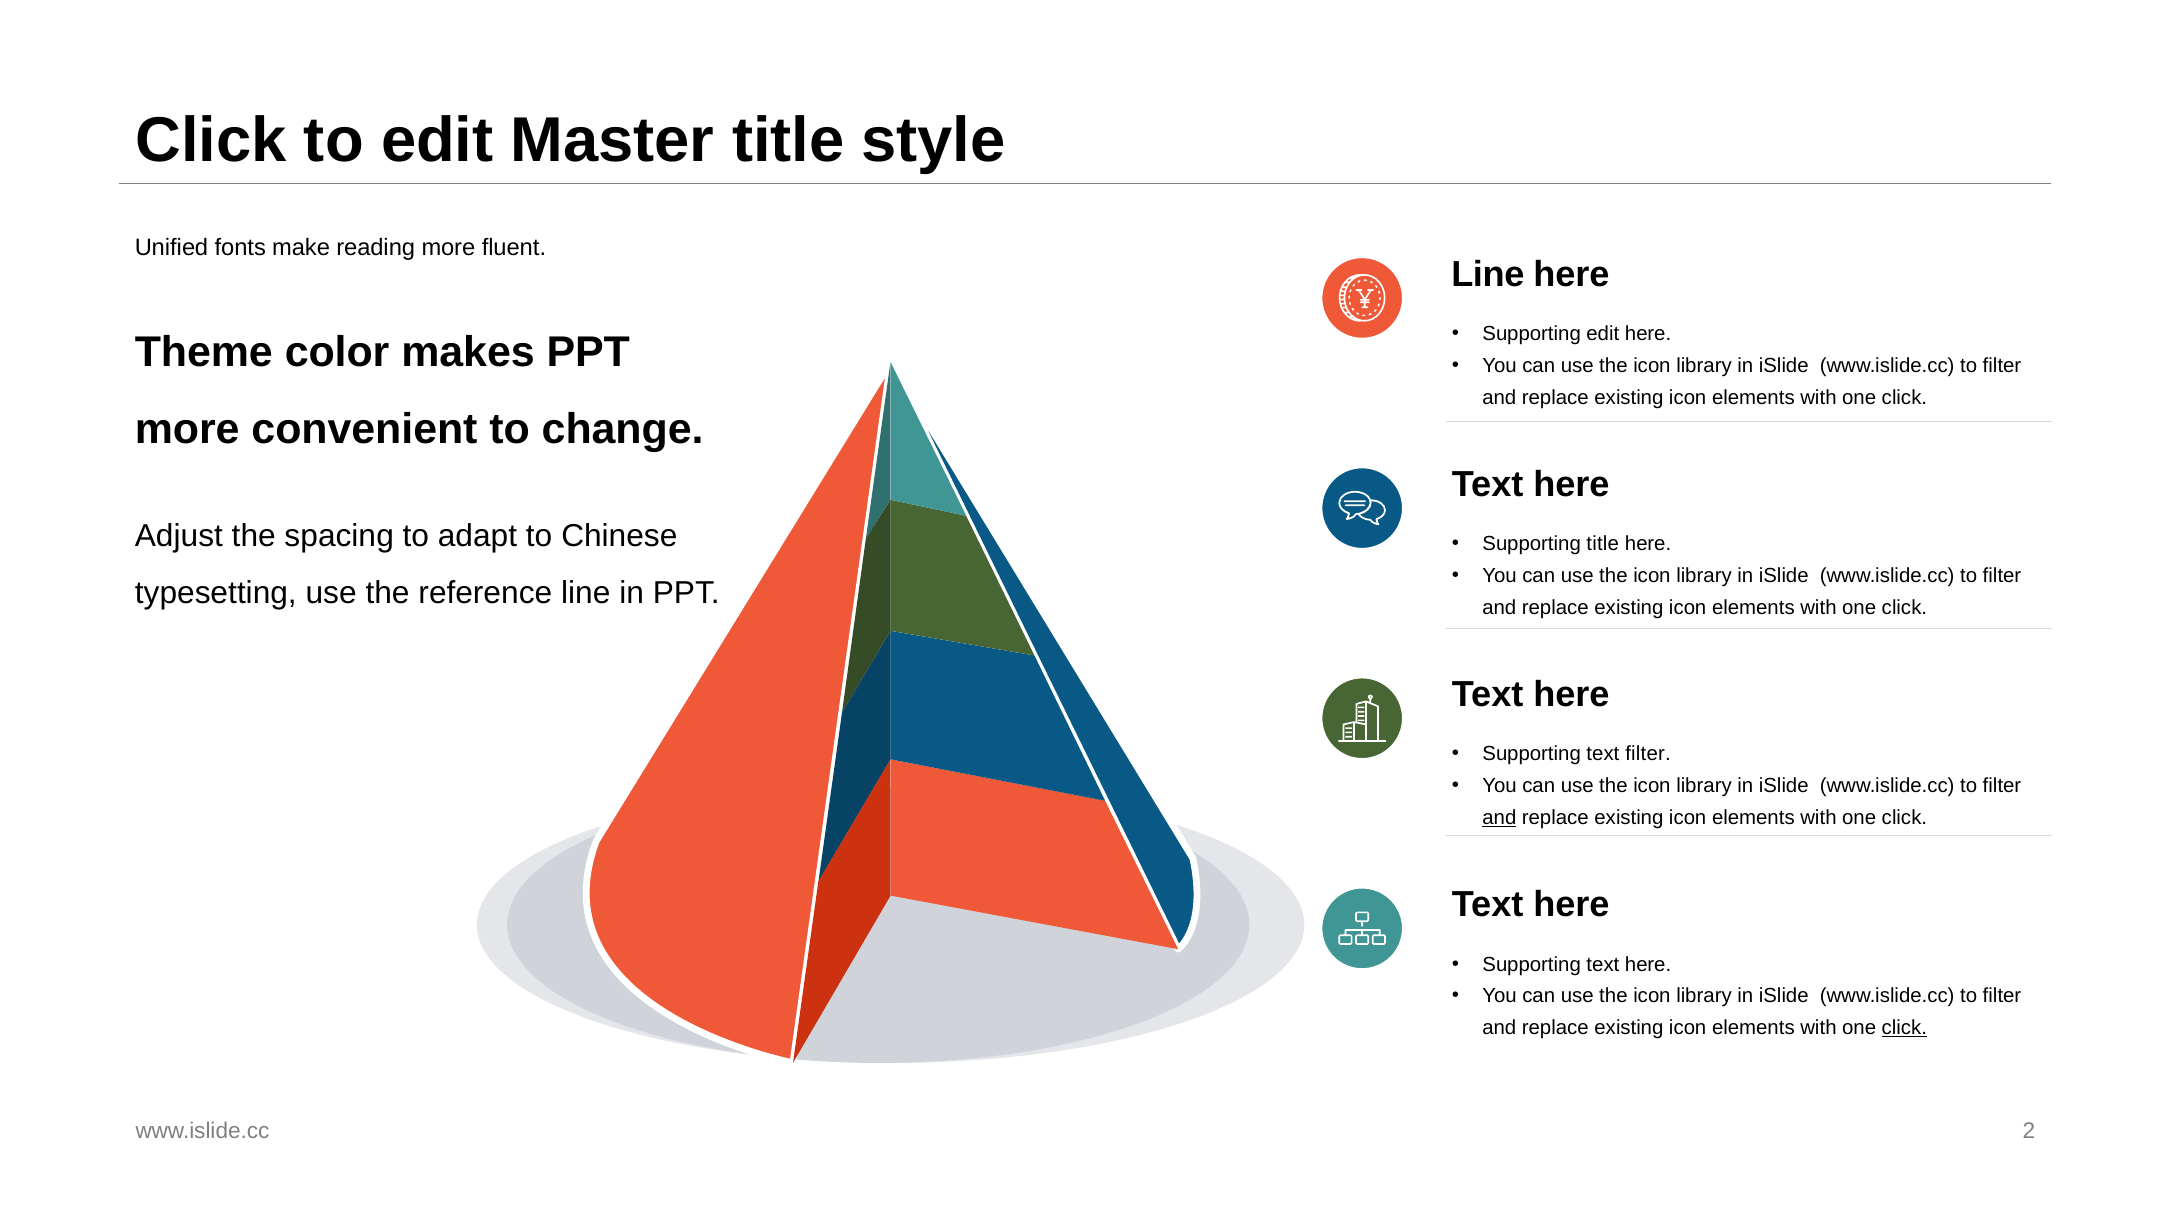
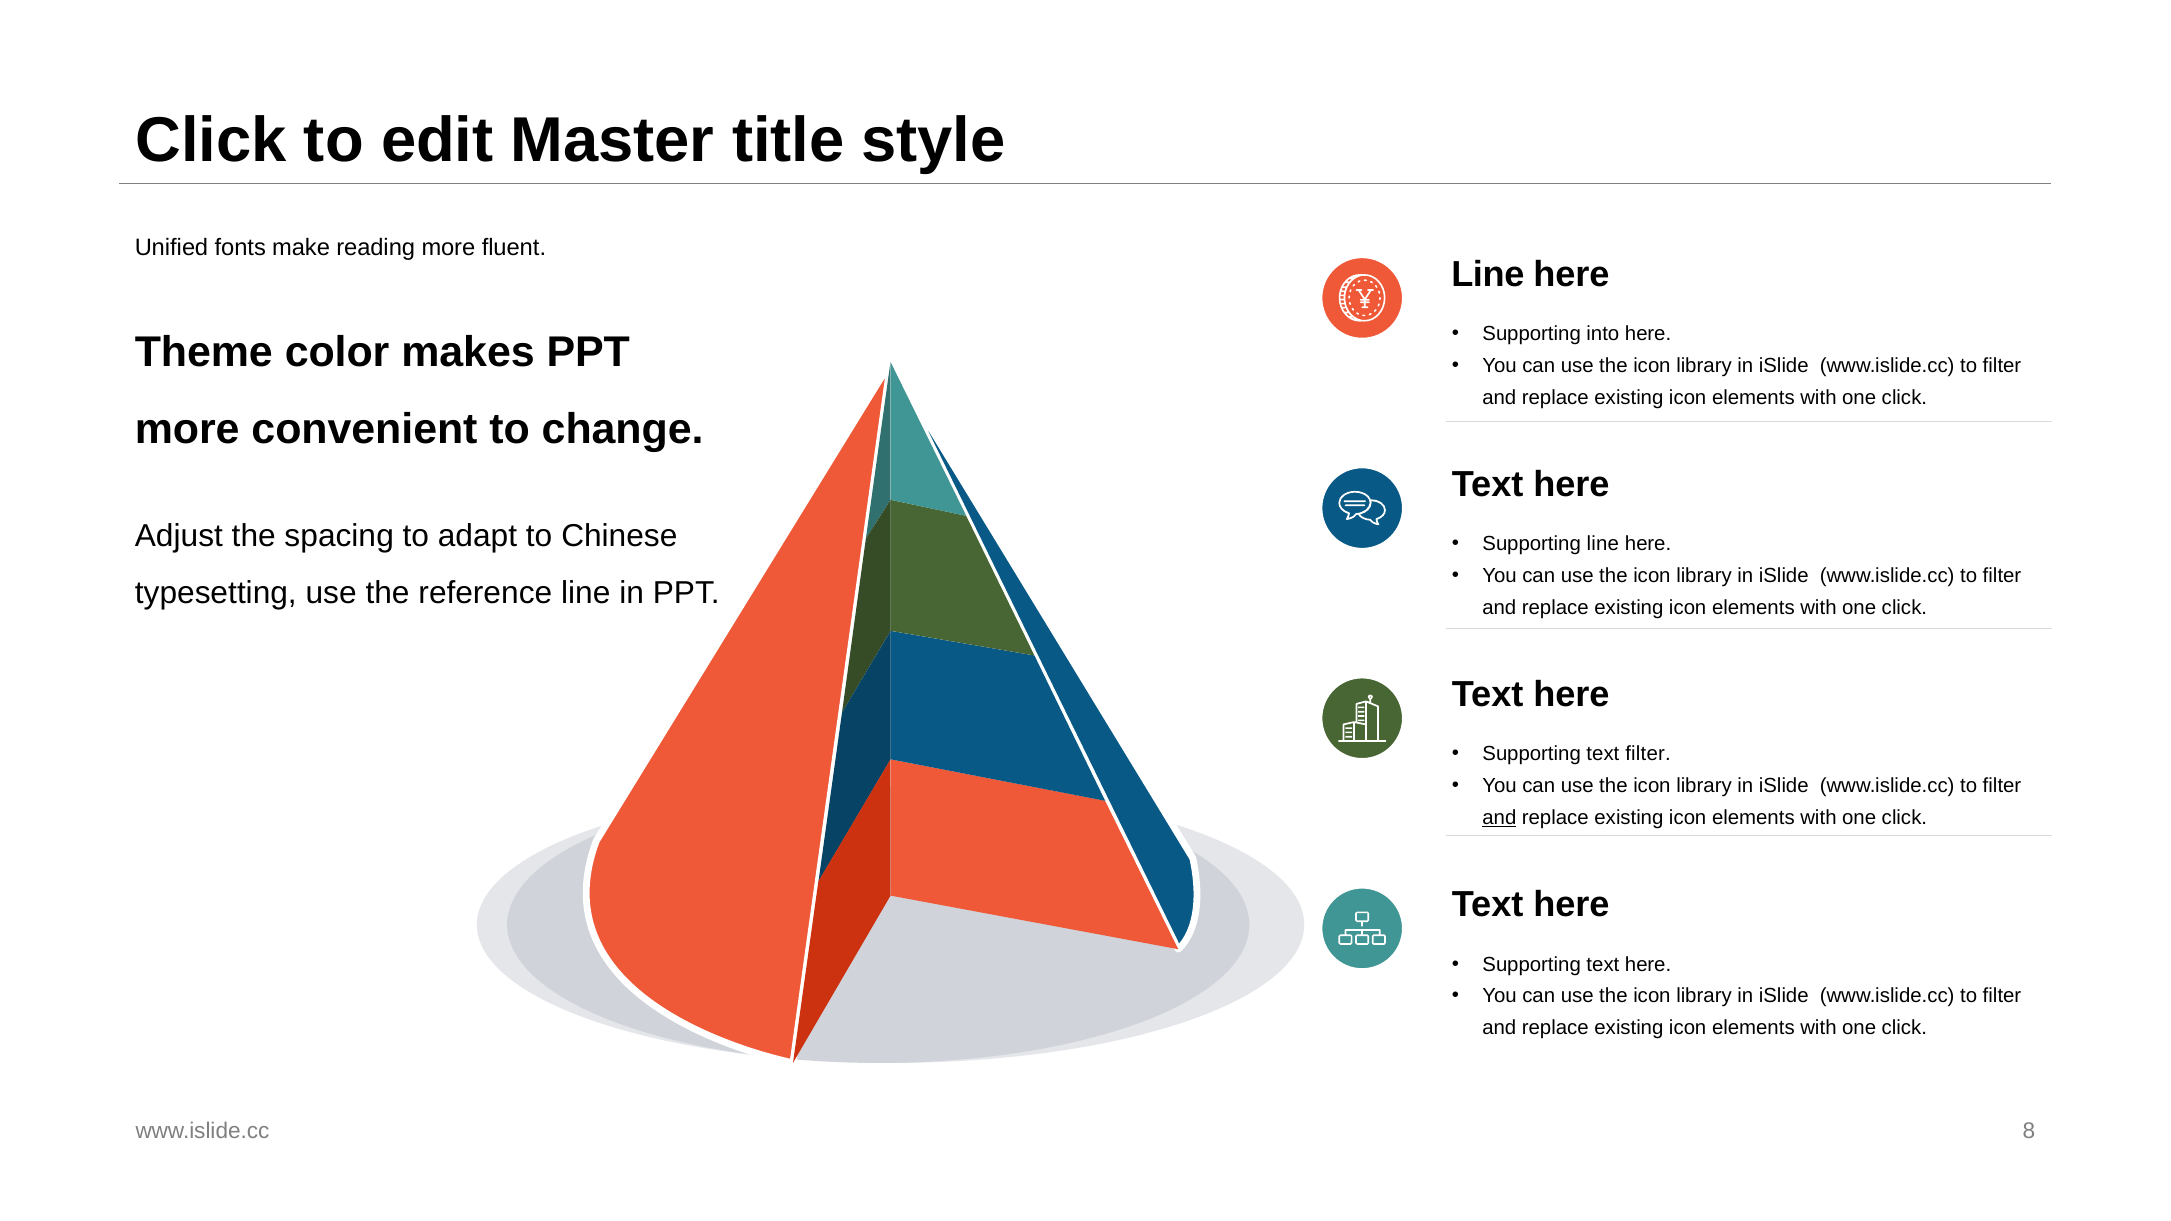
Supporting edit: edit -> into (1603, 334)
Supporting title: title -> line (1603, 544)
click underline: present -> none (1904, 1028)
2: 2 -> 8 (2029, 1131)
